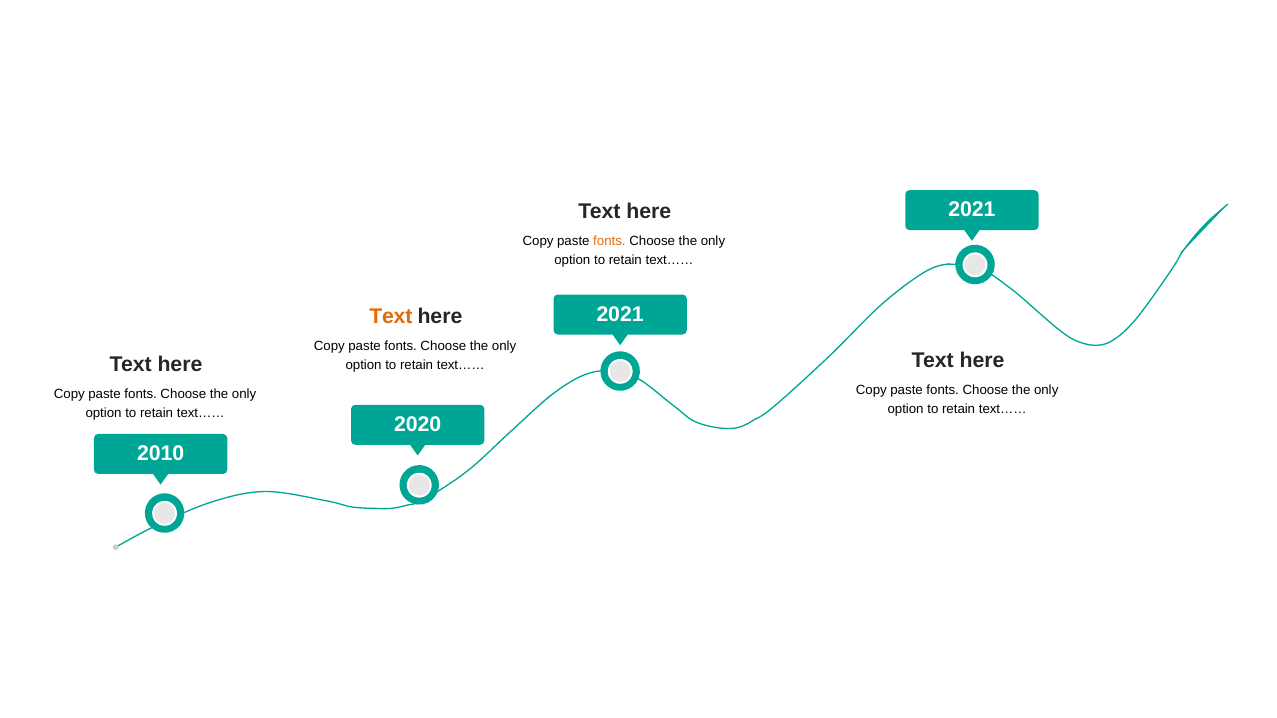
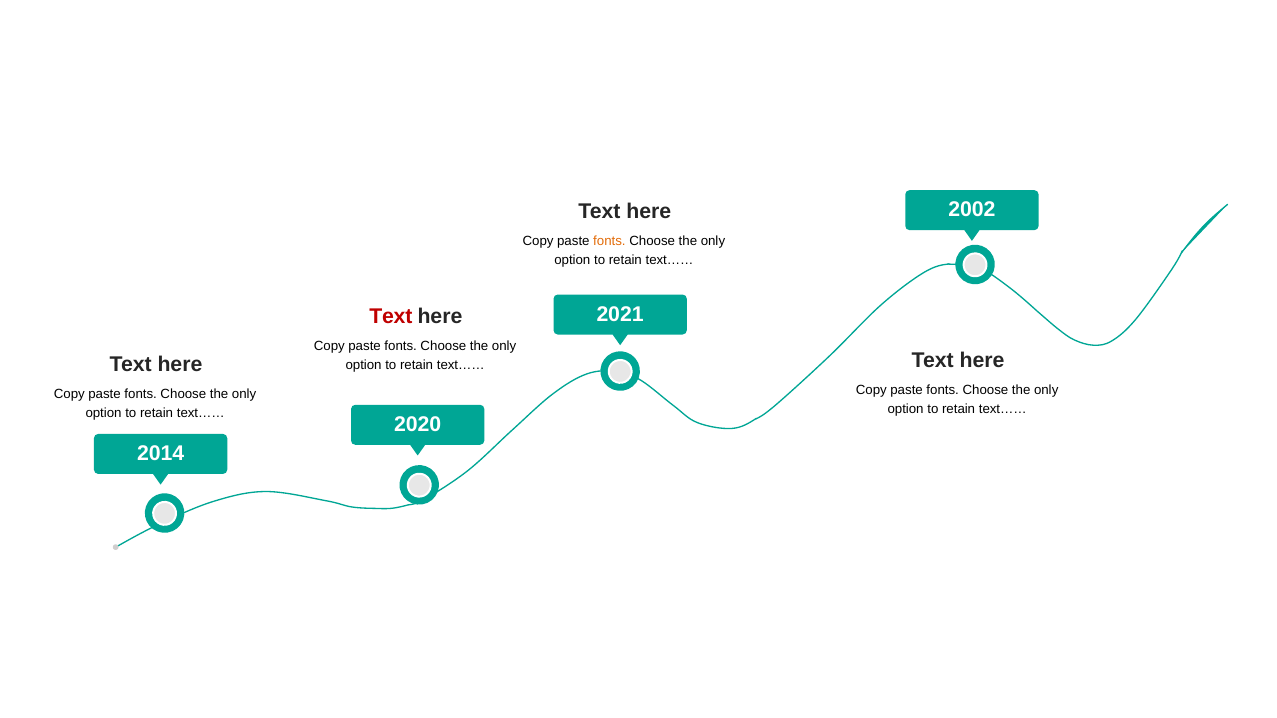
2021: 2021 -> 2002 (972, 210)
Text colour: orange -> red (391, 317)
2010: 2010 -> 2014 (161, 454)
